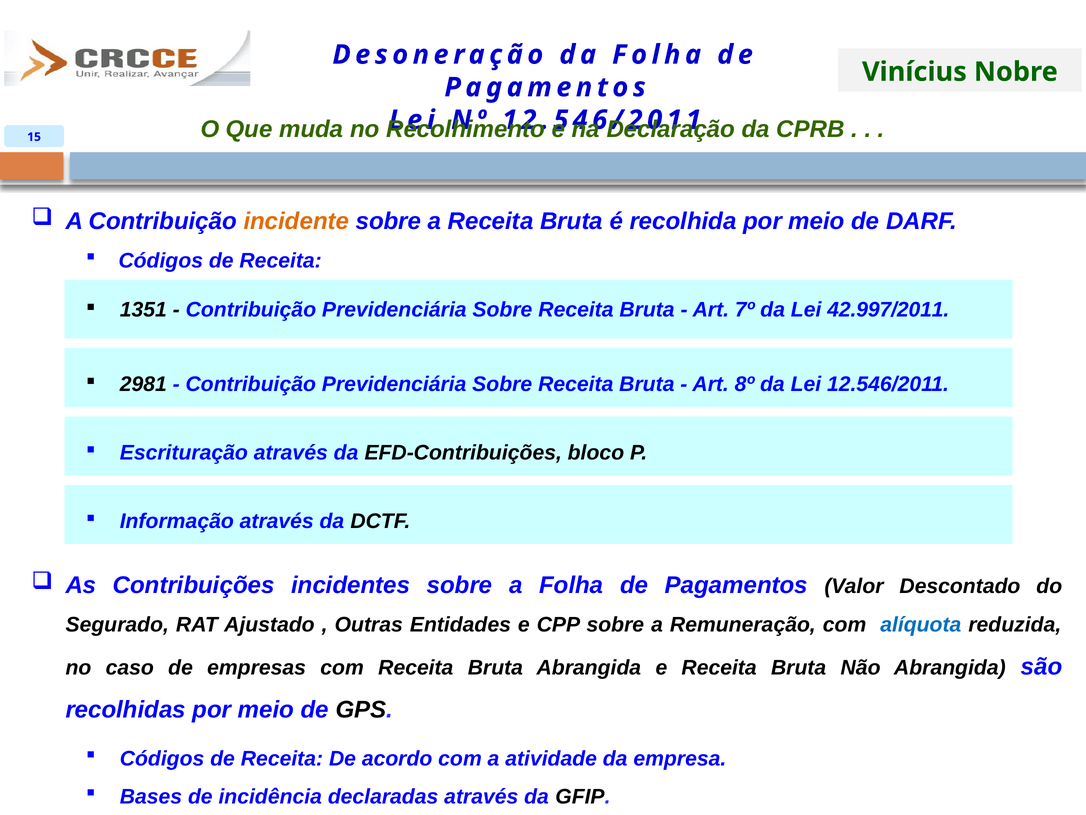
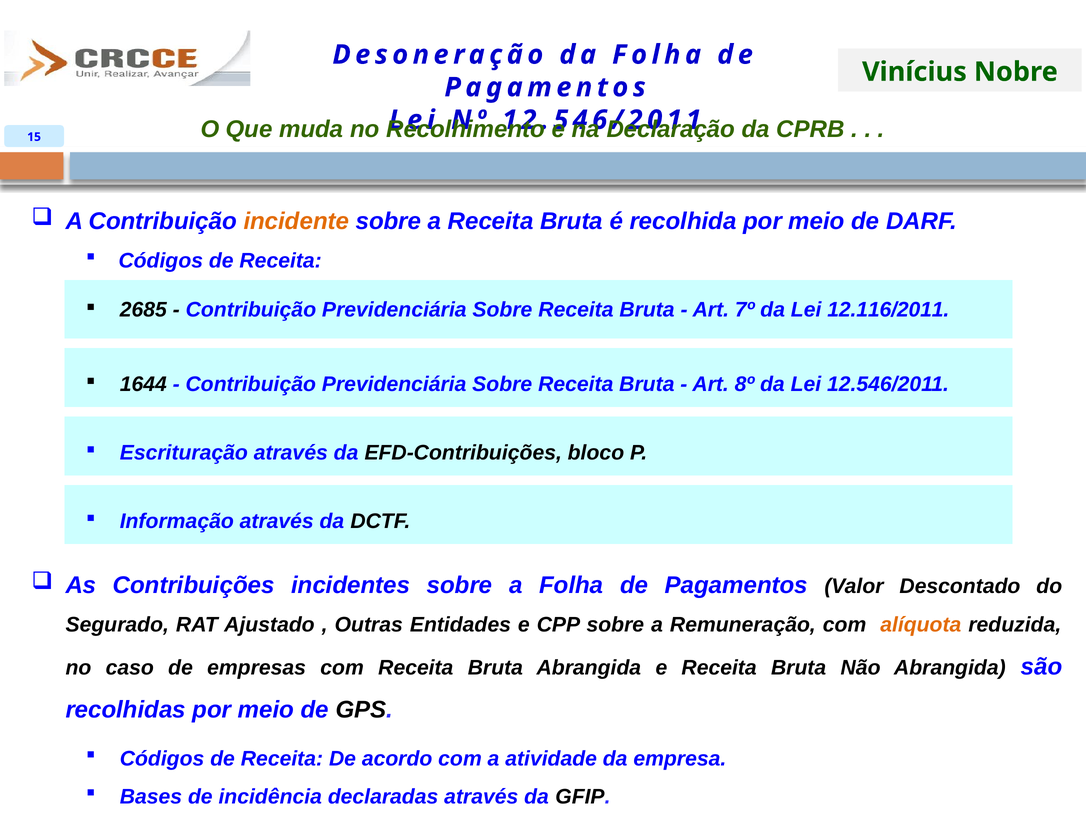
1351: 1351 -> 2685 (143, 310)
42.997/2011: 42.997/2011 -> 12.116/2011 (888, 310)
2981: 2981 -> 1644 (143, 384)
alíquota colour: blue -> orange (921, 624)
